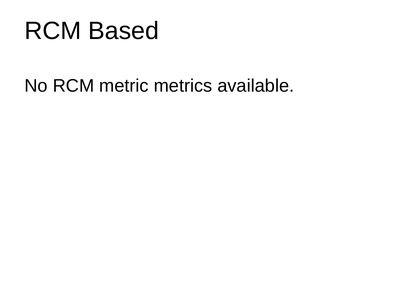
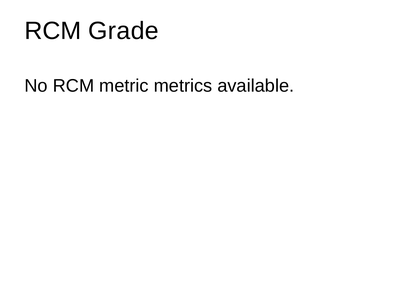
Based: Based -> Grade (124, 31)
